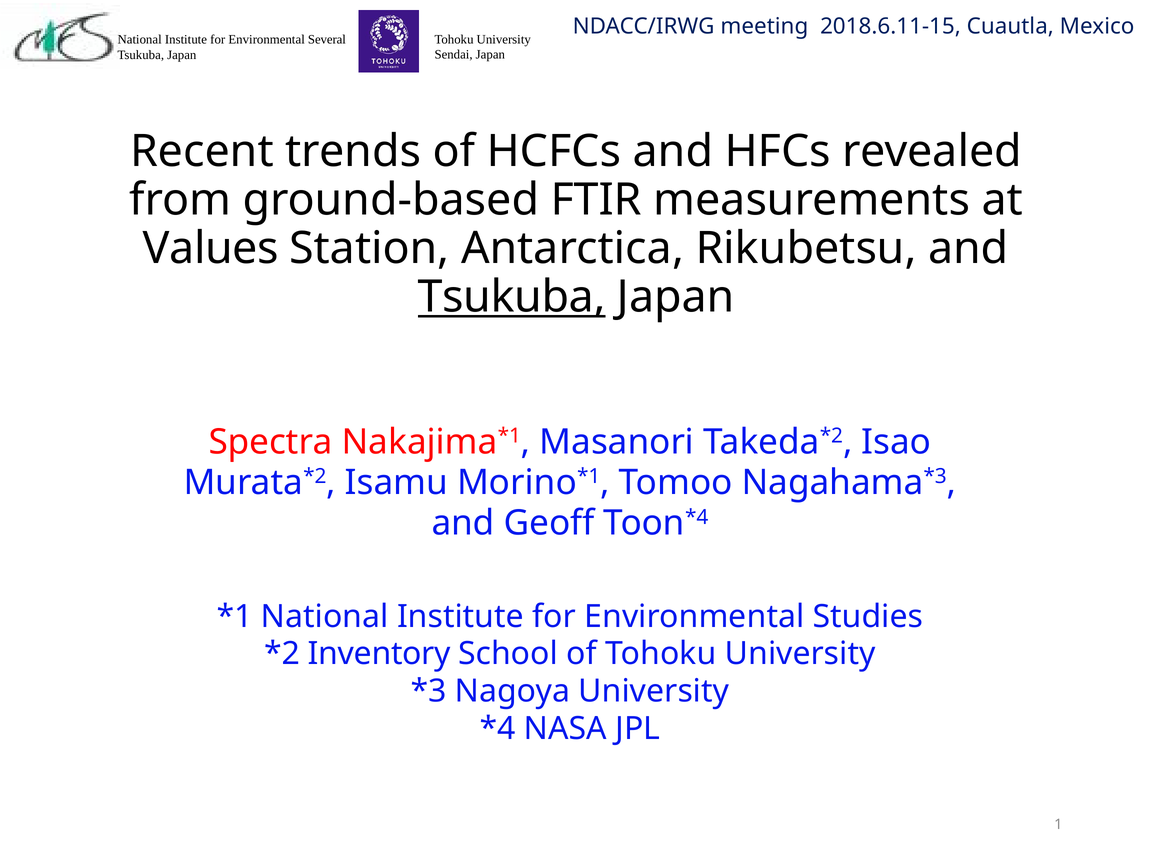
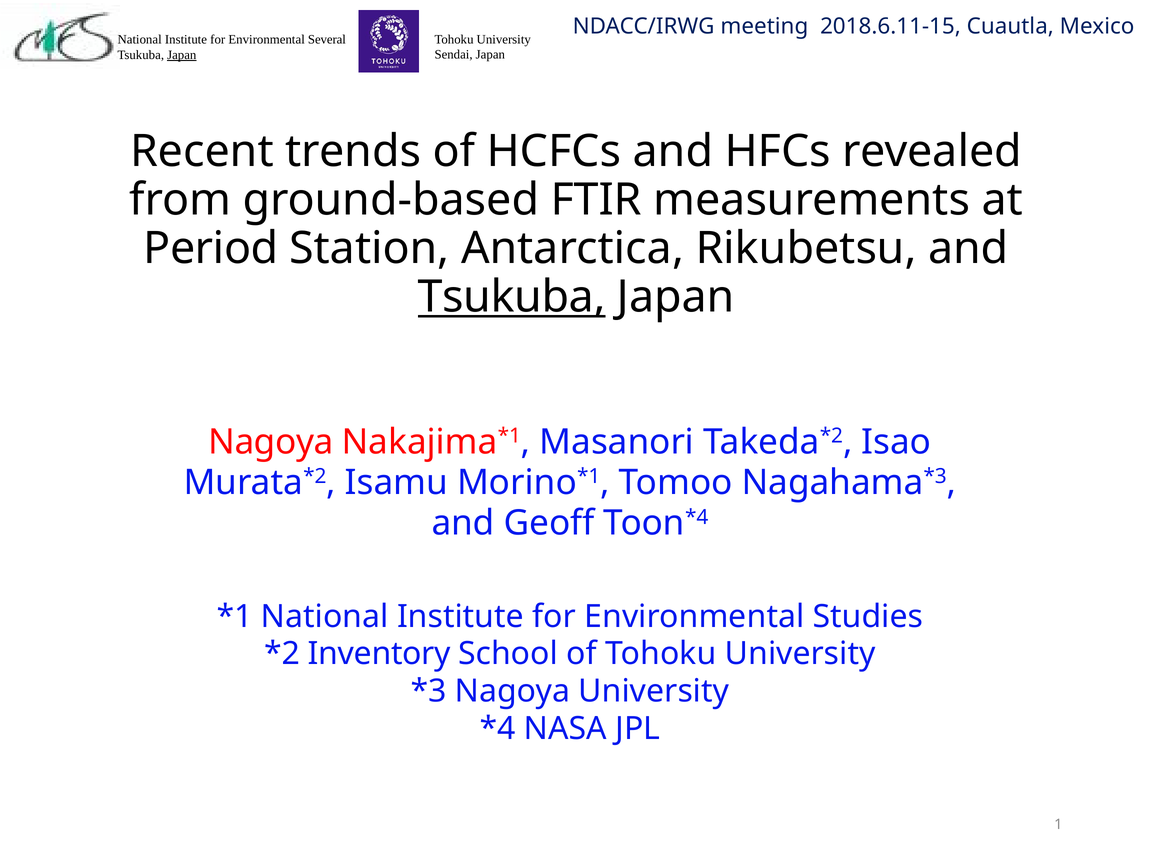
Japan underline: none -> present (182, 55)
Values: Values -> Period (211, 248)
Spectra: Spectra -> Nagoya (271, 442)
